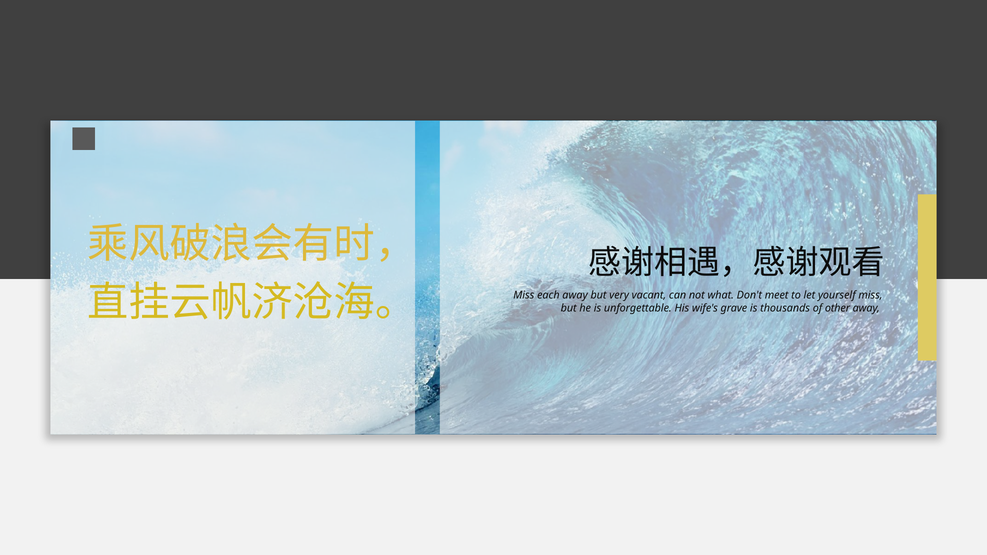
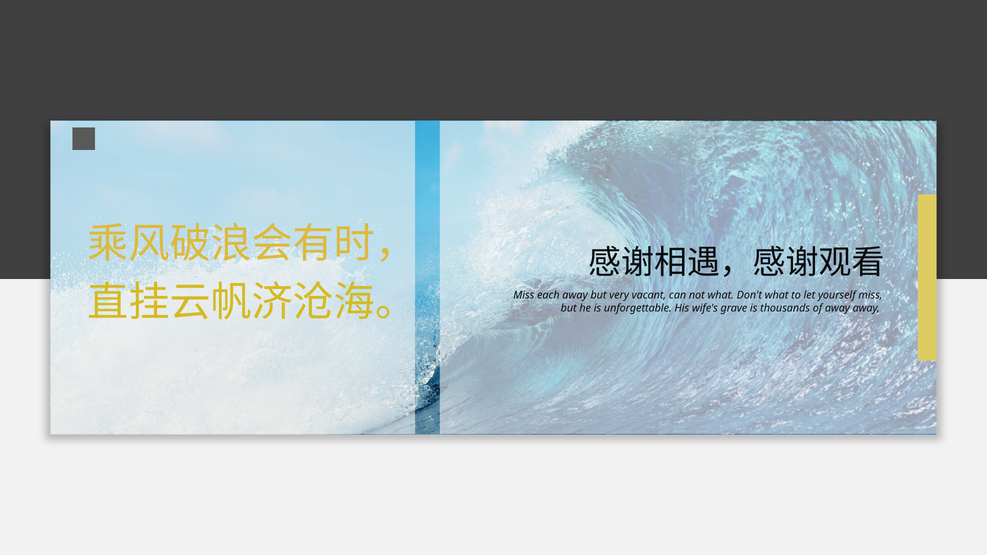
Don't meet: meet -> what (777, 295)
of other: other -> away (837, 308)
